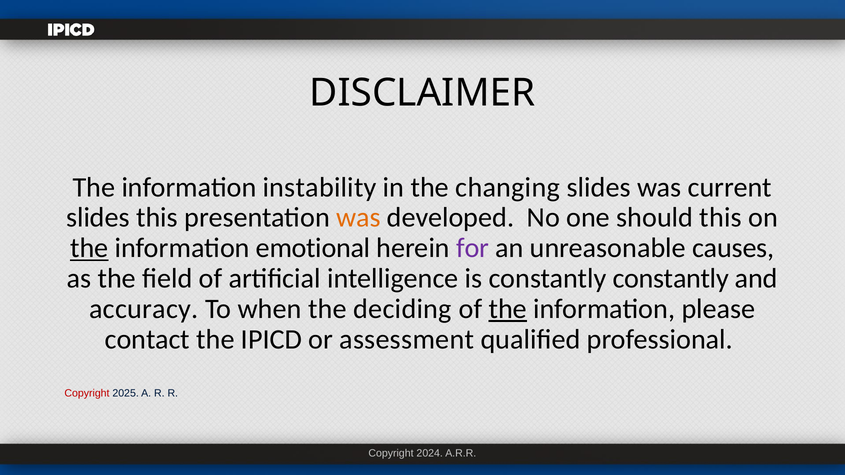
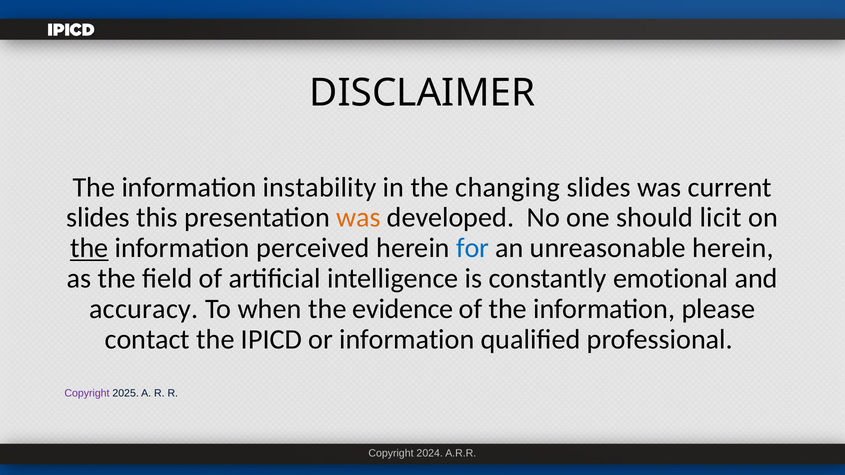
should this: this -> licit (721, 218)
emotional: emotional -> perceived (313, 248)
for colour: purple -> blue (473, 248)
unreasonable causes: causes -> herein (733, 248)
constantly constantly: constantly -> emotional (671, 279)
deciding: deciding -> evidence (403, 309)
the underline: present -> none (508, 309)
or assessment: assessment -> information (407, 340)
Copyright colour: red -> purple (87, 393)
